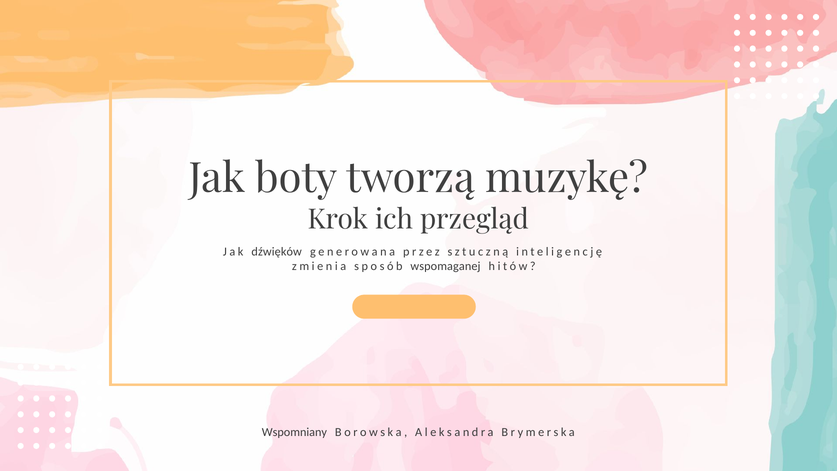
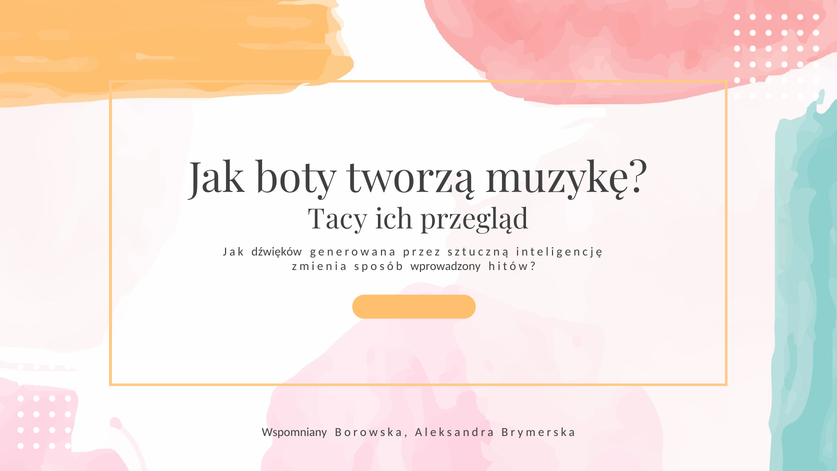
Krok: Krok -> Tacy (338, 219)
wspomaganej: wspomaganej -> wprowadzony (446, 266)
